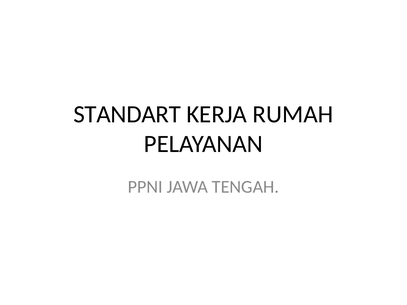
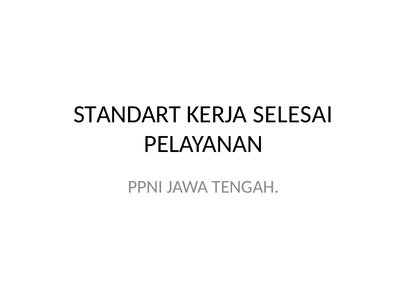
RUMAH: RUMAH -> SELESAI (293, 114)
